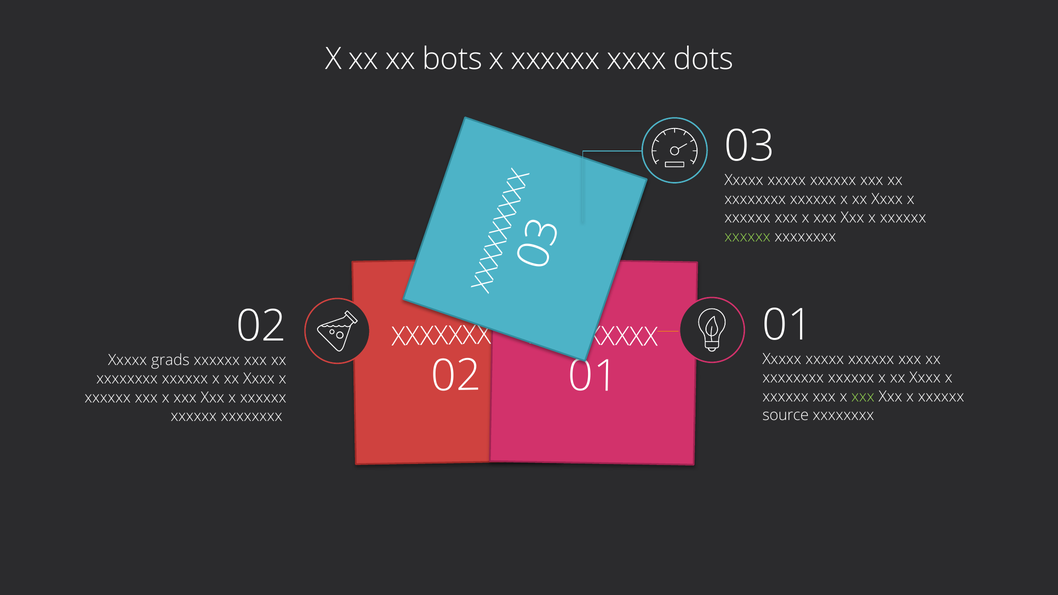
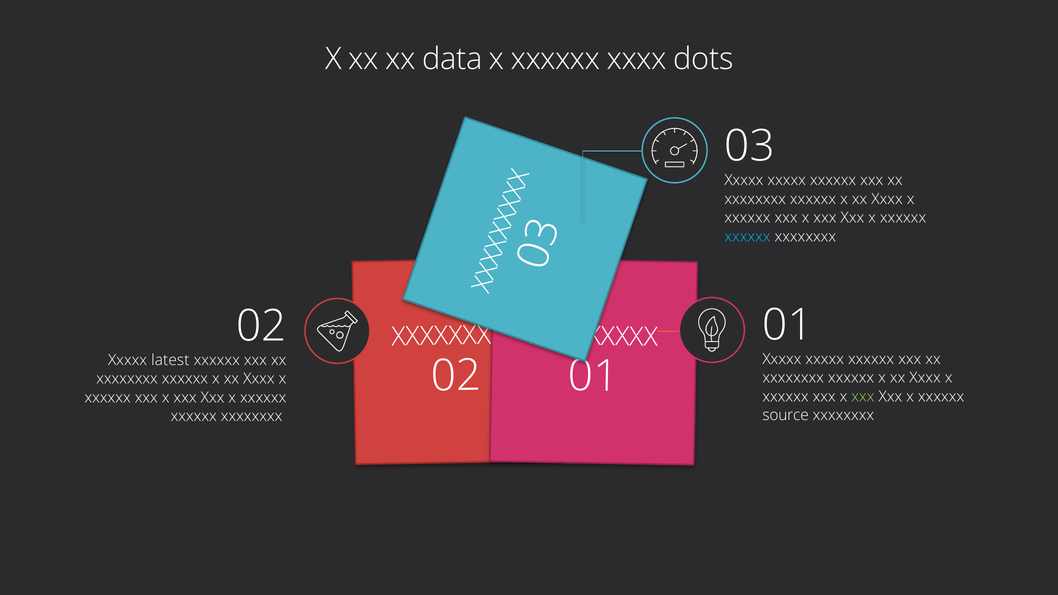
bots: bots -> data (452, 59)
xxxxxx colour: light green -> light blue (747, 237)
grads: grads -> latest (170, 360)
